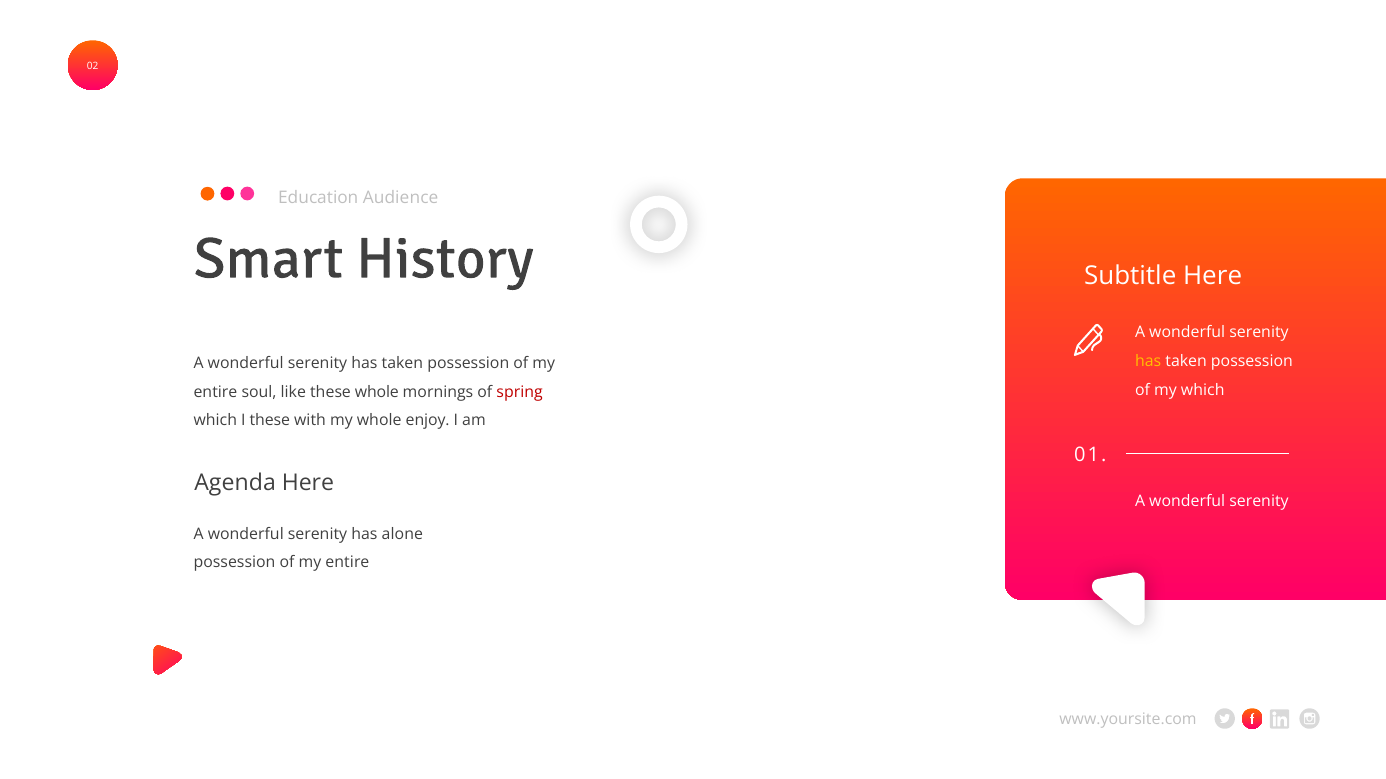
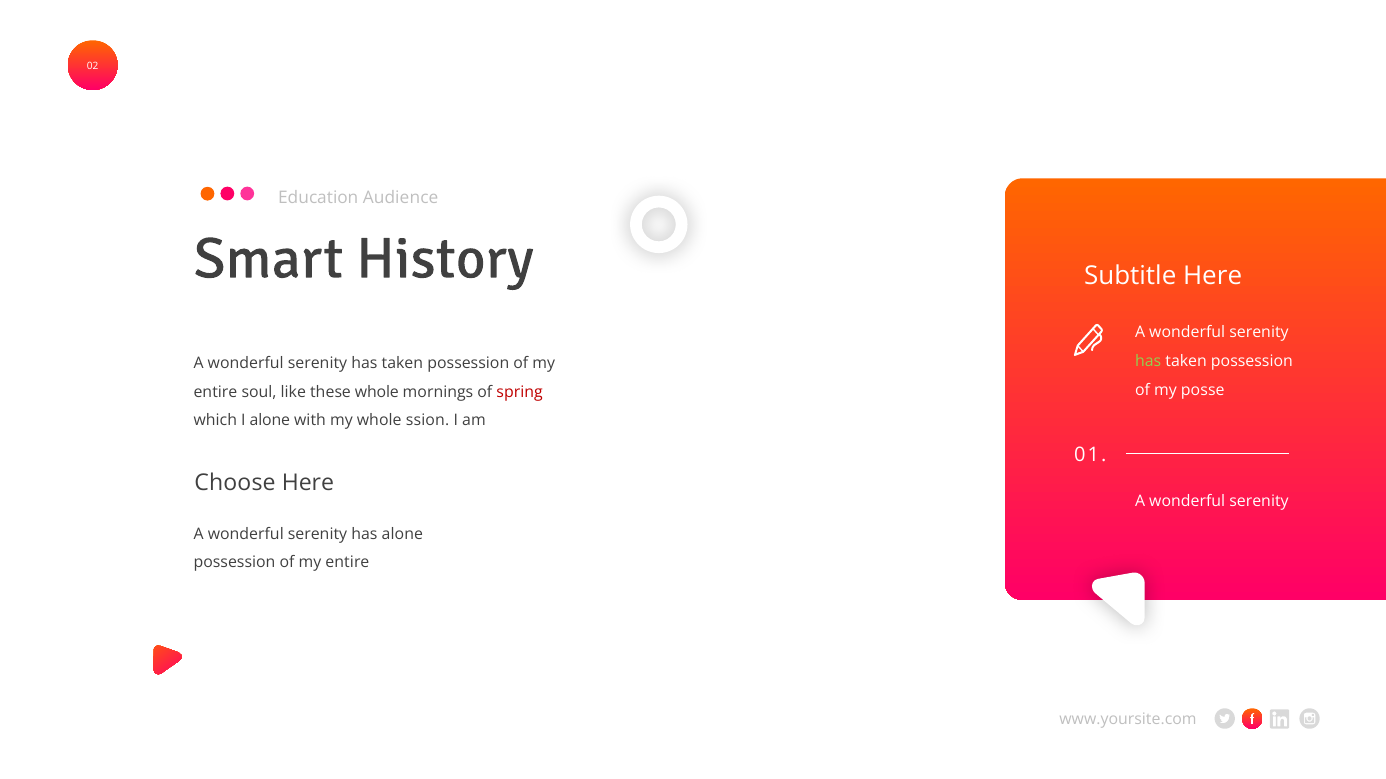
has colour: yellow -> light green (1148, 362)
my which: which -> posse (1203, 390)
I these: these -> alone (270, 421)
enjoy: enjoy -> ssion (428, 421)
Agenda: Agenda -> Choose (235, 484)
